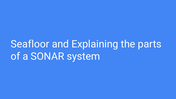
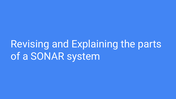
Seafloor: Seafloor -> Revising (30, 44)
